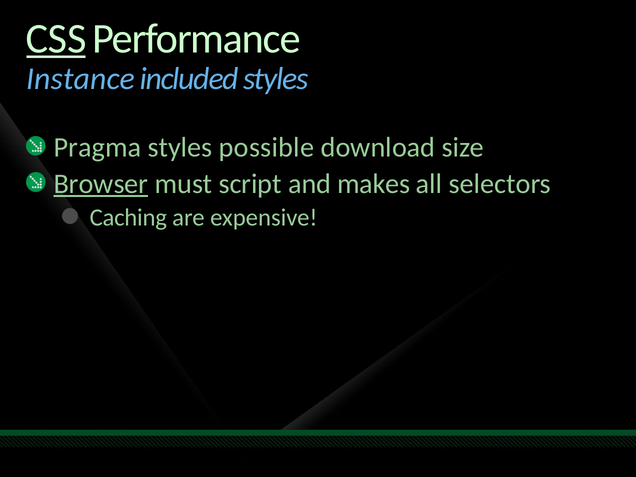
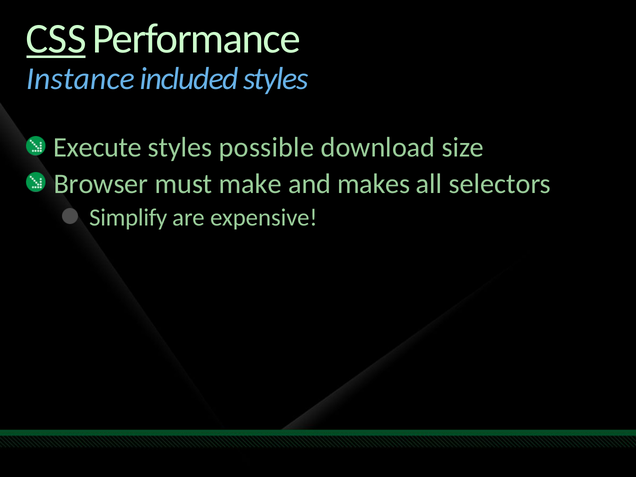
Pragma: Pragma -> Execute (98, 148)
Browser underline: present -> none (101, 184)
script: script -> make (250, 184)
Caching: Caching -> Simplify (128, 217)
